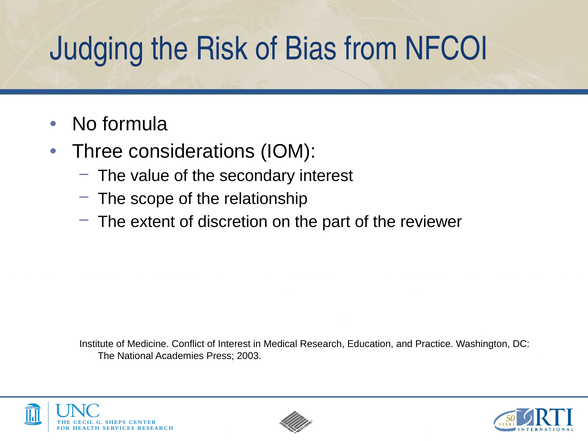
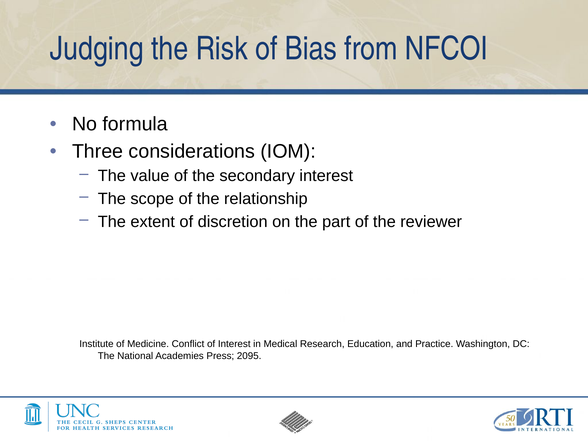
2003: 2003 -> 2095 (249, 356)
